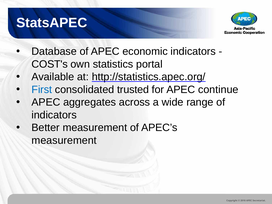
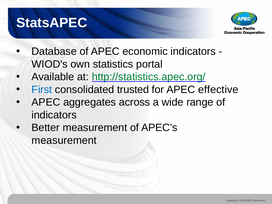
COST's: COST's -> WIOD's (50, 64)
http://statistics.apec.org/ colour: black -> green (149, 77)
continue: continue -> effective (218, 90)
